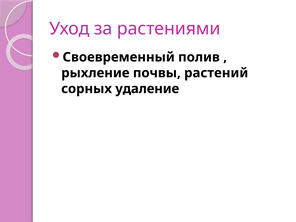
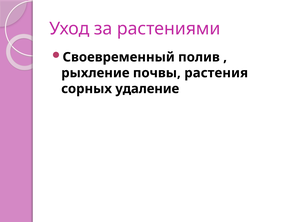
растений: растений -> растения (216, 73)
